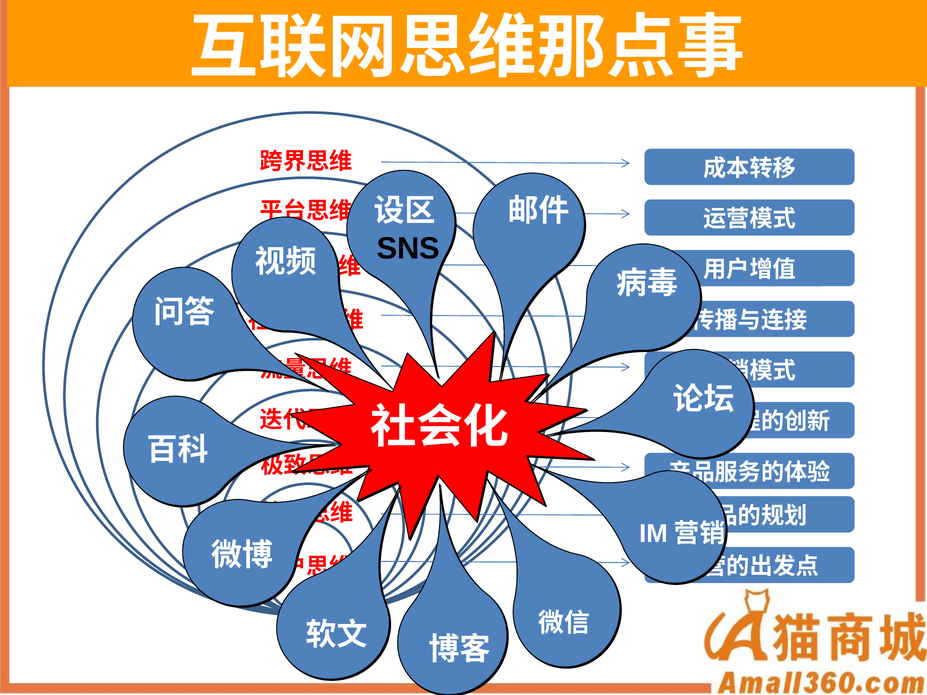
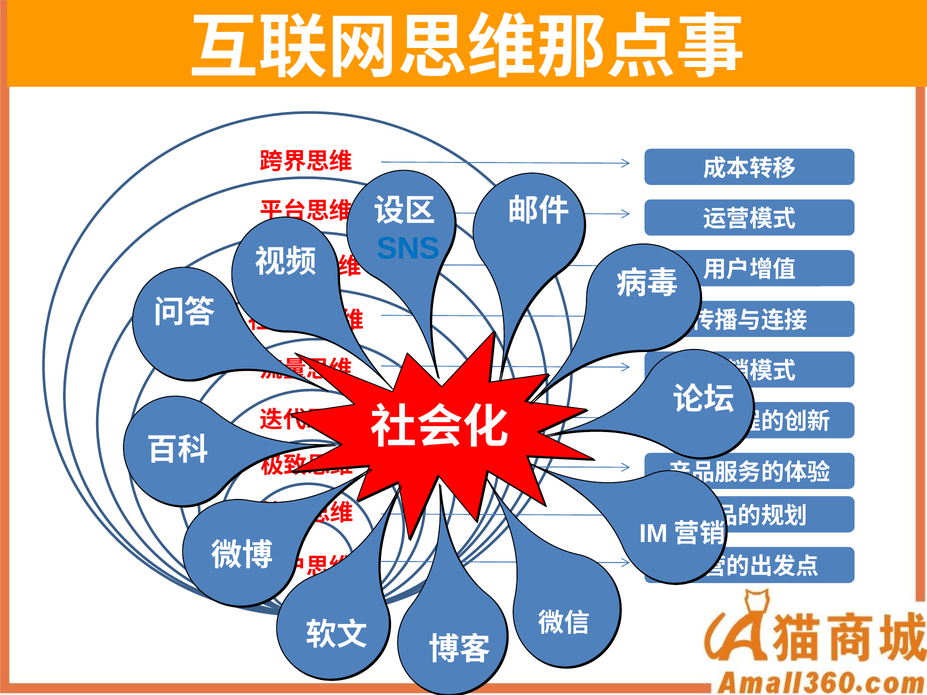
SNS colour: black -> blue (408, 248)
